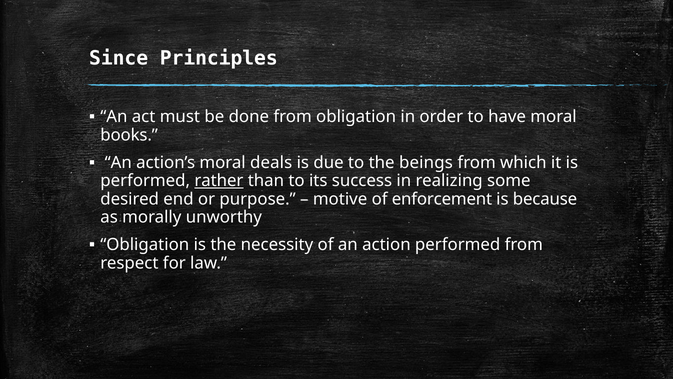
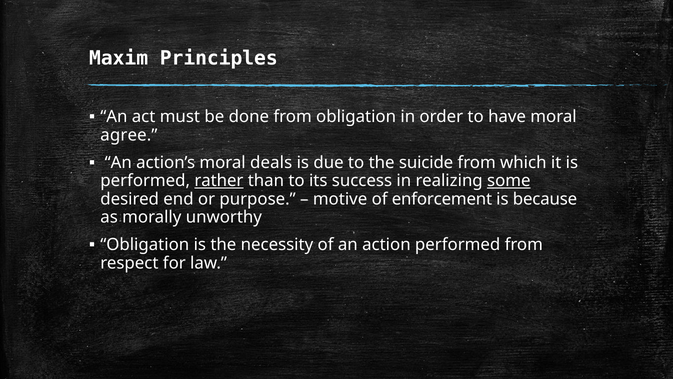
Since: Since -> Maxim (119, 58)
books: books -> agree (129, 135)
beings: beings -> suicide (426, 162)
some underline: none -> present (509, 181)
